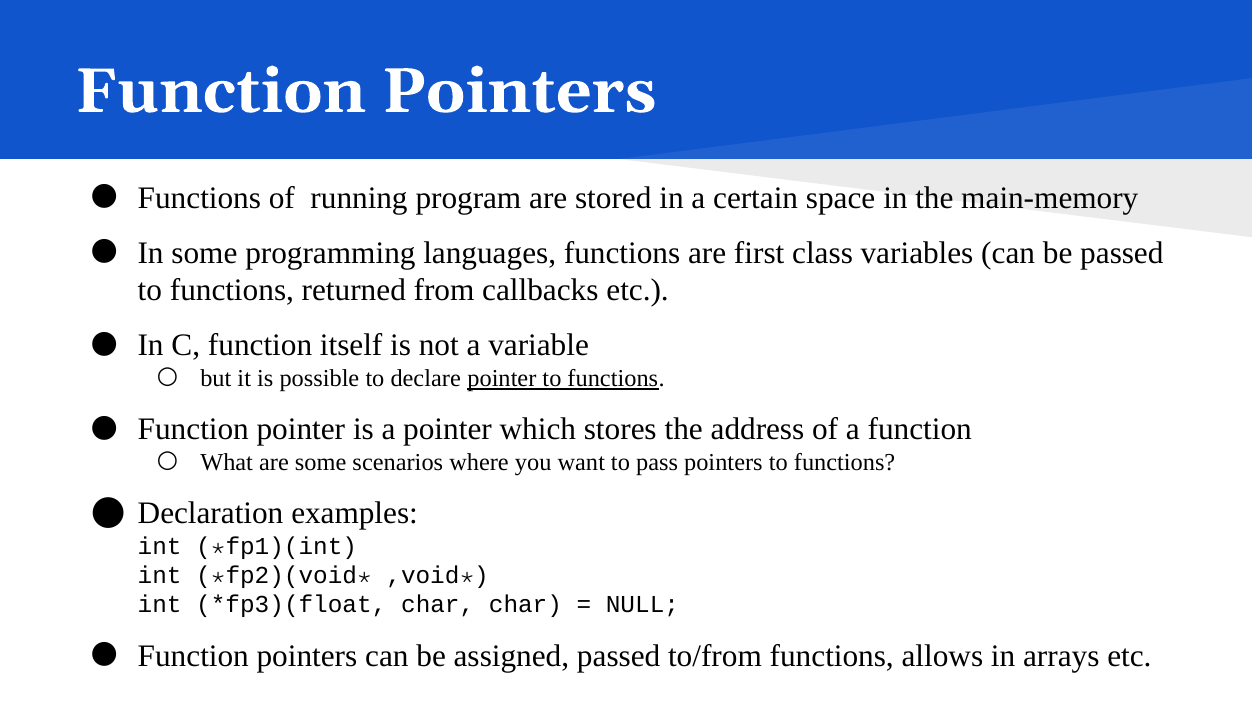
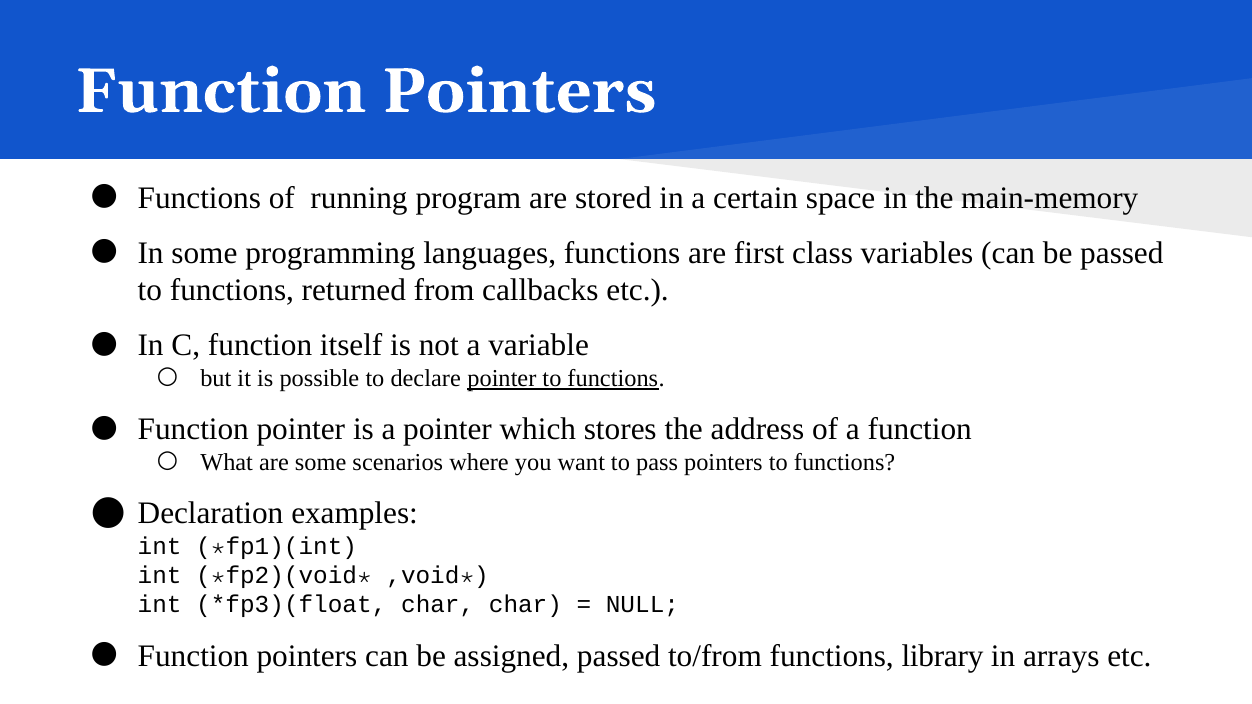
allows: allows -> library (942, 656)
